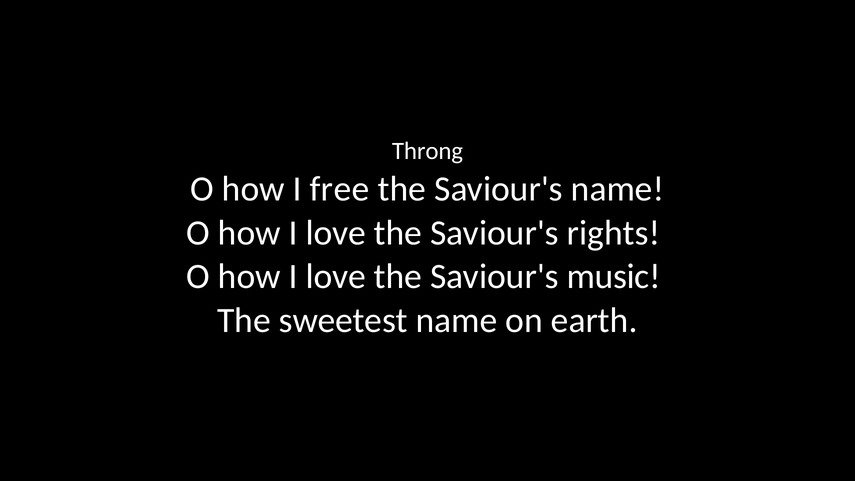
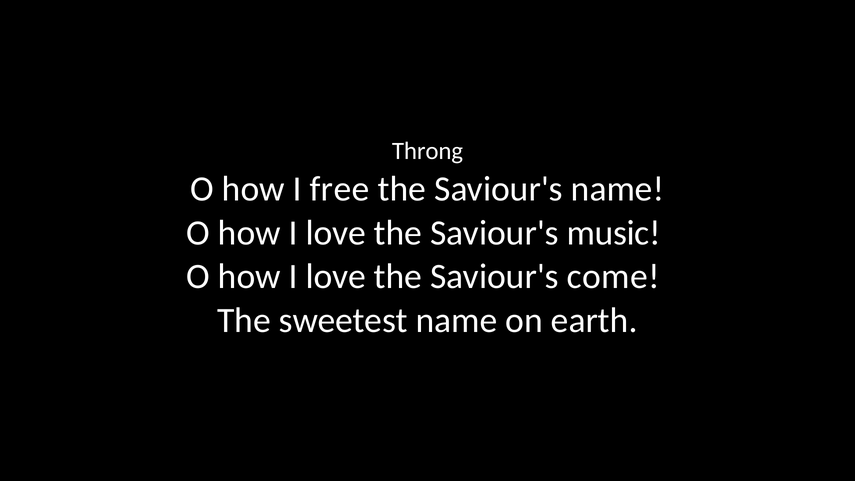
rights: rights -> music (614, 233)
music: music -> come (613, 277)
